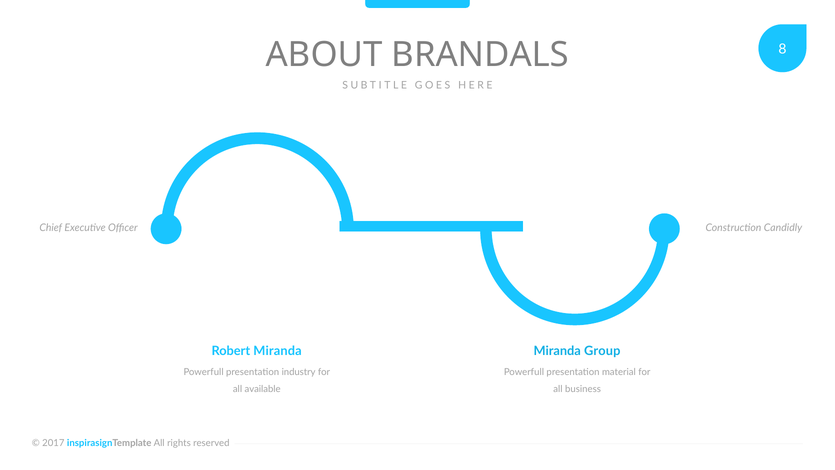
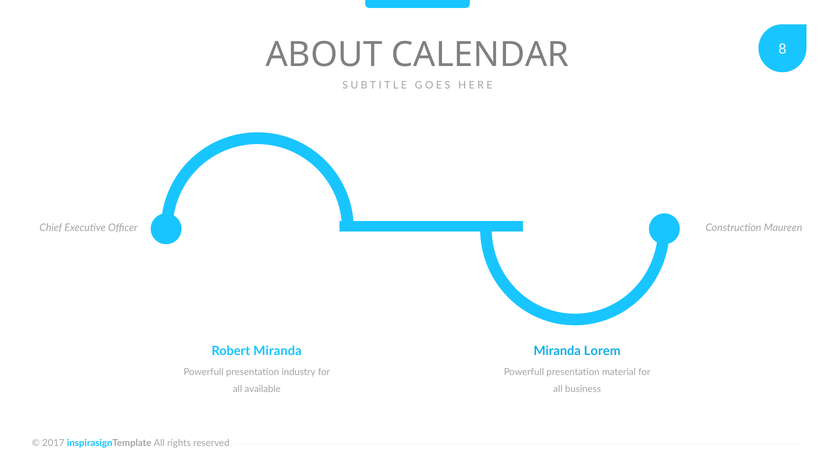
BRANDALS: BRANDALS -> CALENDAR (480, 55)
Candidly: Candidly -> Maureen (783, 228)
Group: Group -> Lorem (602, 351)
